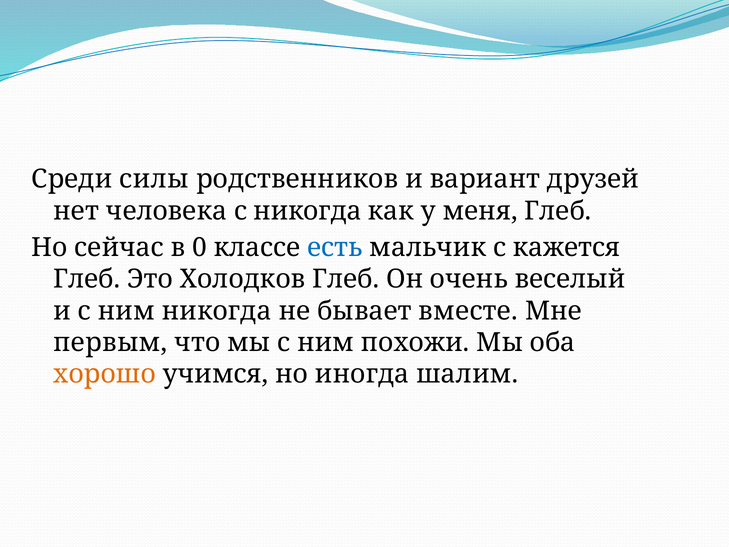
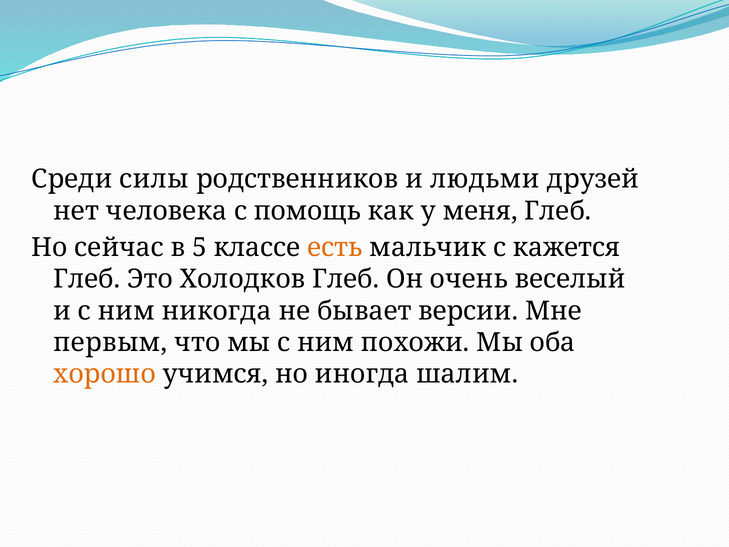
вариант: вариант -> людьми (485, 179)
с никогда: никогда -> помощь (307, 211)
0: 0 -> 5 (199, 248)
есть colour: blue -> orange (335, 248)
вместе: вместе -> версии (468, 311)
